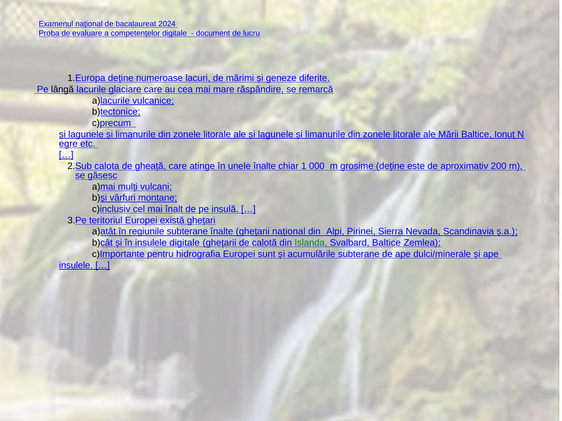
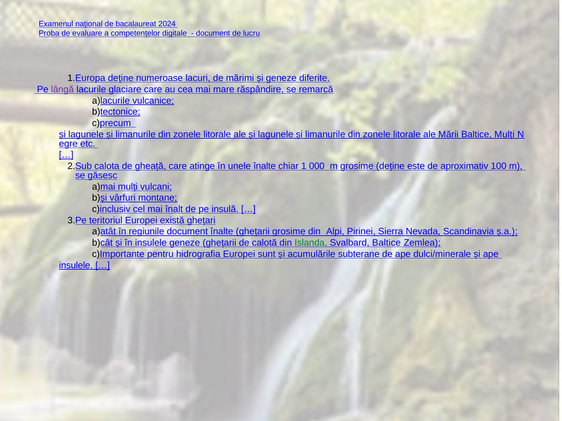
lângă colour: black -> purple (62, 89)
Baltice Ionuț: Ionuț -> Mulți (504, 134)
200: 200 -> 100 (499, 166)
regiunile subterane: subterane -> document (187, 232)
ghețarii național: național -> grosime (289, 232)
insulele digitale: digitale -> geneze (185, 243)
